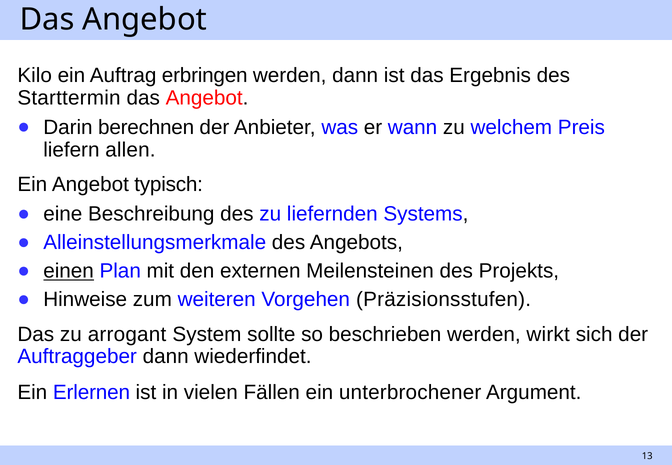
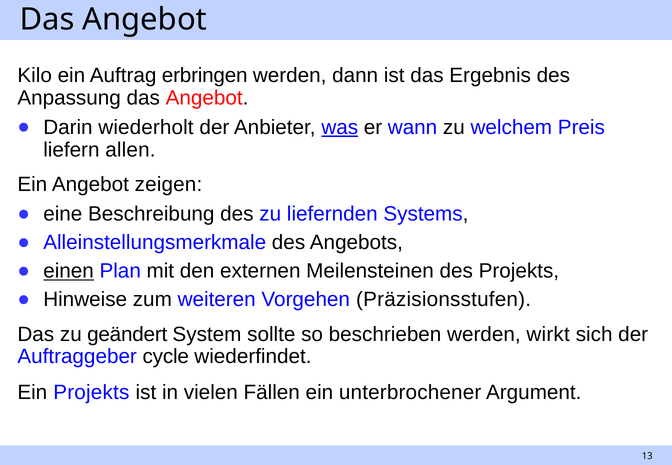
Starttermin: Starttermin -> Anpassung (69, 98)
berechnen: berechnen -> wiederholt (146, 128)
was underline: none -> present (340, 128)
typisch: typisch -> zeigen (168, 185)
arrogant: arrogant -> geändert (127, 334)
Auftraggeber dann: dann -> cycle (166, 357)
Ein Erlernen: Erlernen -> Projekts (91, 392)
